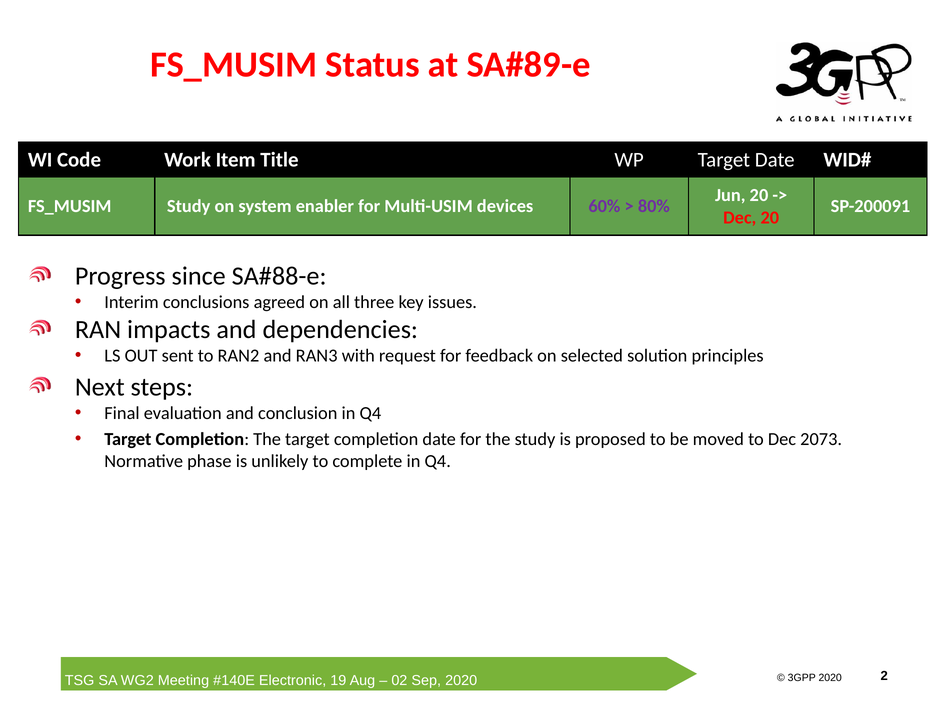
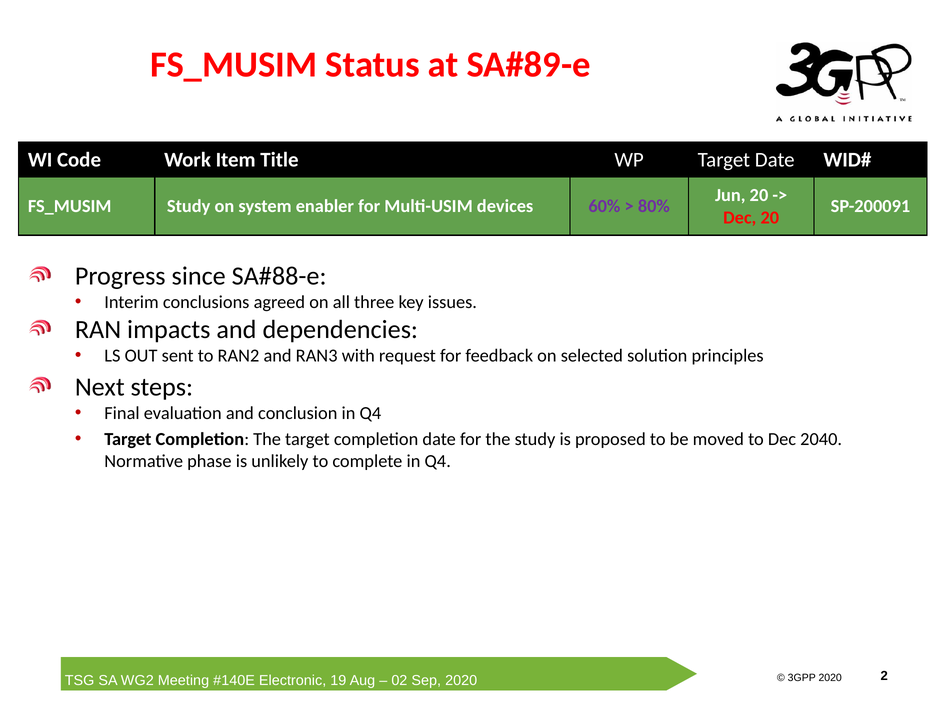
2073: 2073 -> 2040 (821, 439)
